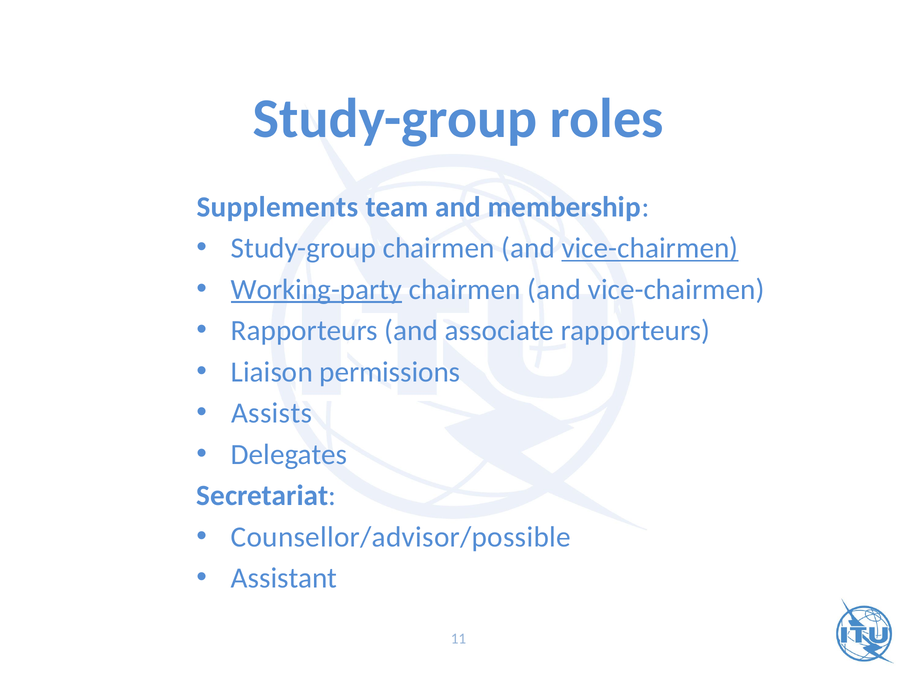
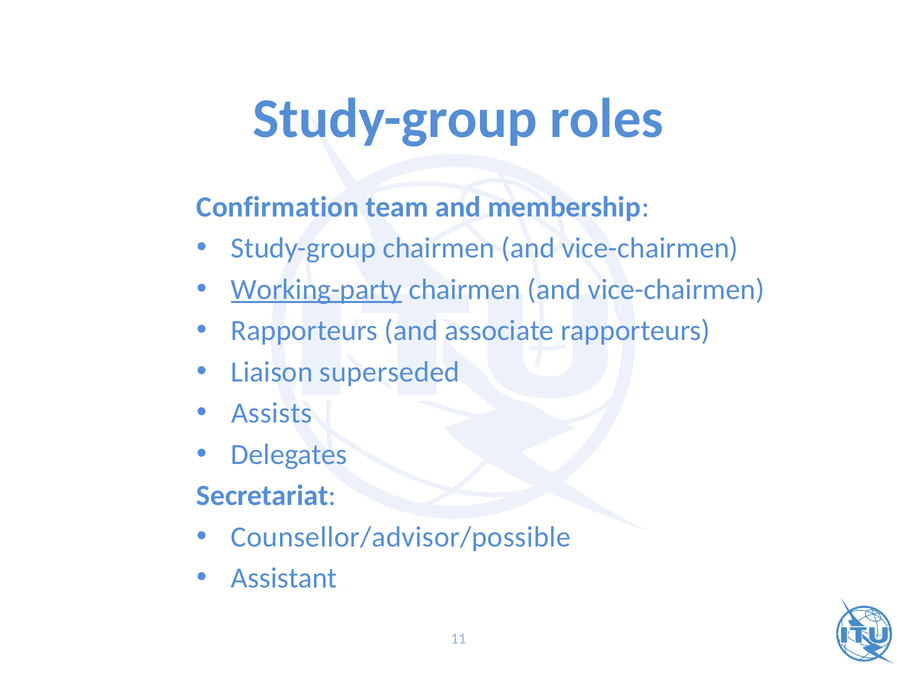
Supplements: Supplements -> Confirmation (278, 207)
vice-chairmen underline: present -> none (650, 248)
permissions: permissions -> superseded (390, 372)
